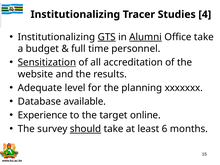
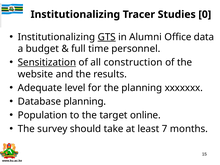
4: 4 -> 0 (205, 14)
Alumni underline: present -> none (146, 37)
Office take: take -> data (204, 37)
accreditation: accreditation -> construction (133, 62)
Database available: available -> planning (85, 102)
Experience: Experience -> Population (43, 115)
should underline: present -> none (86, 129)
6: 6 -> 7 (165, 129)
